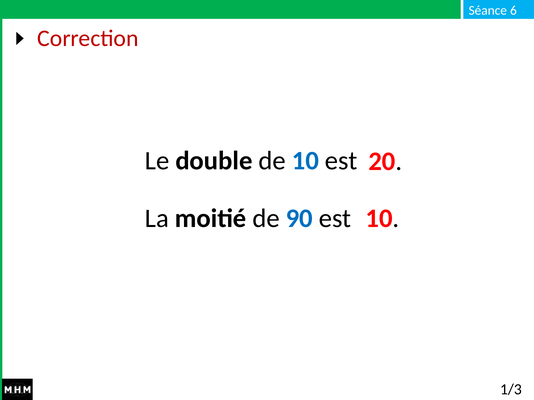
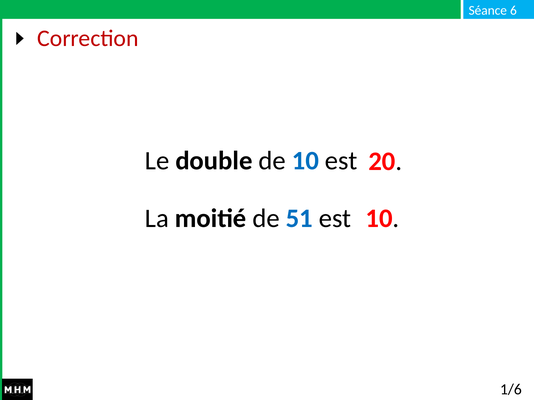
90: 90 -> 51 (299, 219)
1/3: 1/3 -> 1/6 (511, 390)
